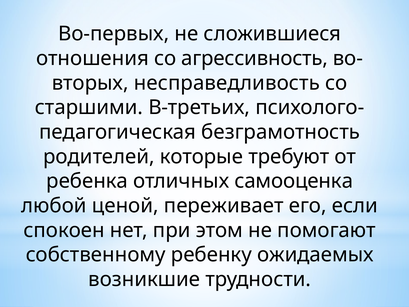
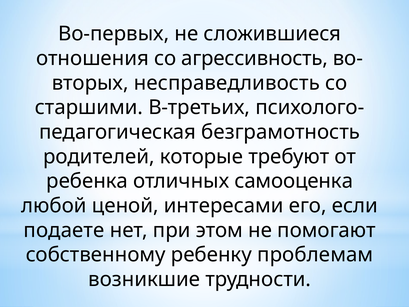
переживает: переживает -> интересами (224, 206)
спокоен: спокоен -> подаете (64, 230)
ожидаемых: ожидаемых -> проблемам (315, 255)
